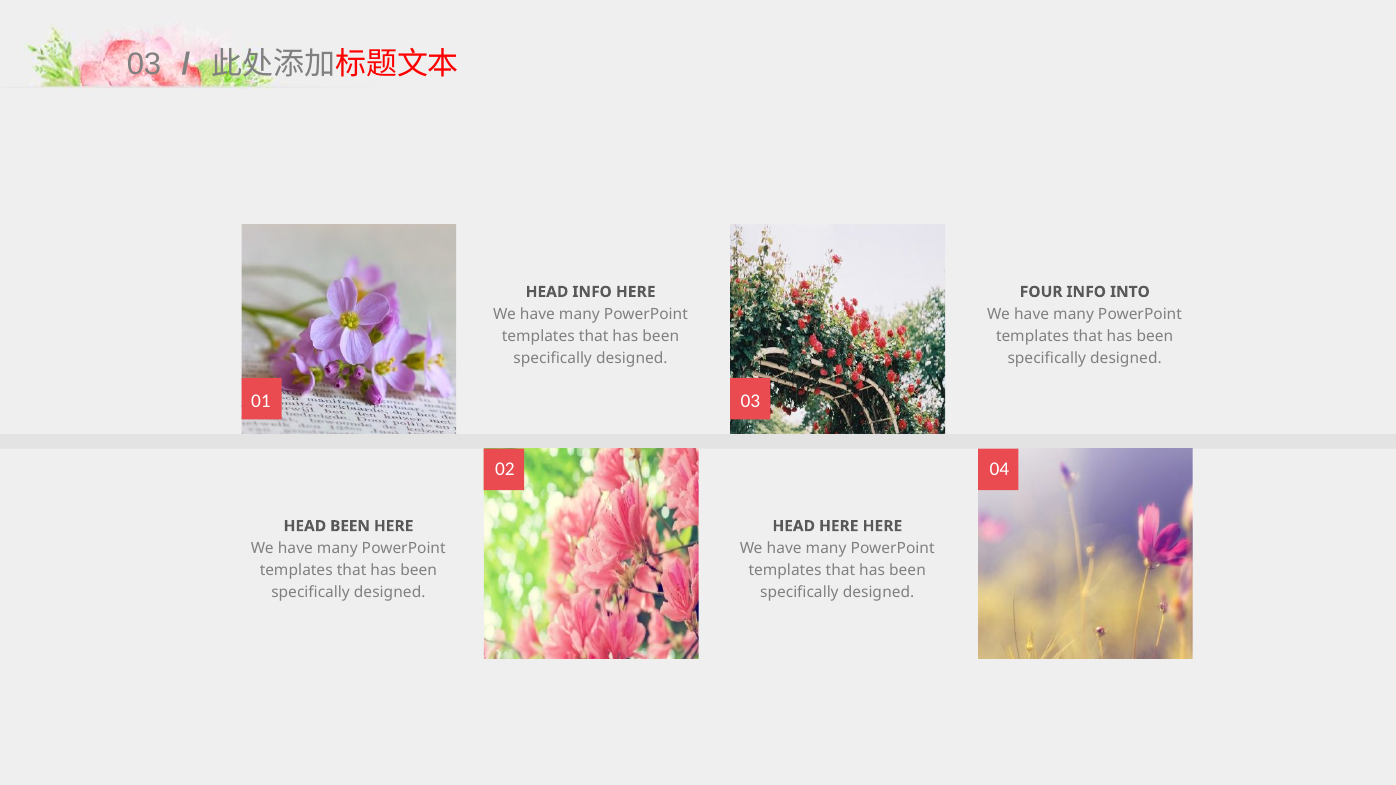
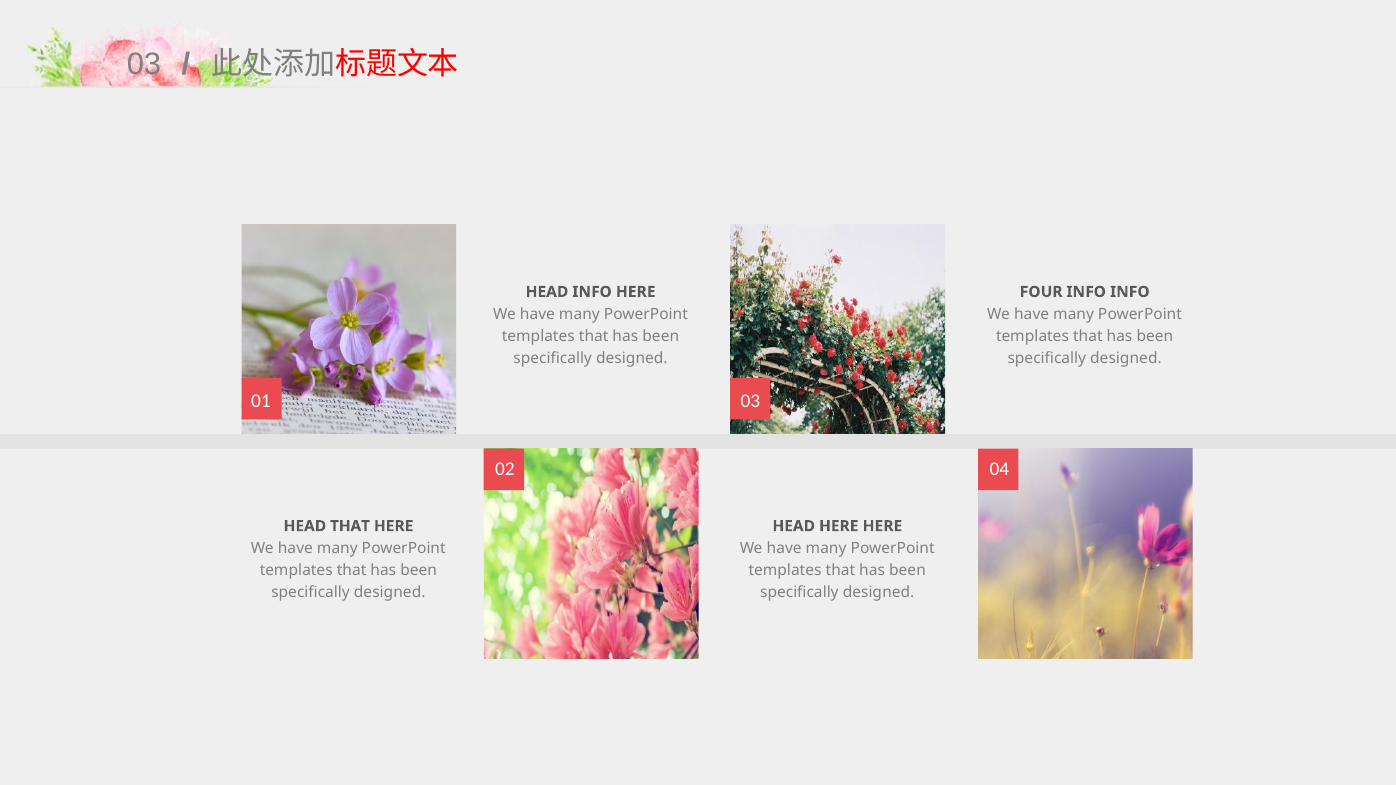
INFO INTO: INTO -> INFO (1130, 292)
HEAD BEEN: BEEN -> THAT (350, 526)
